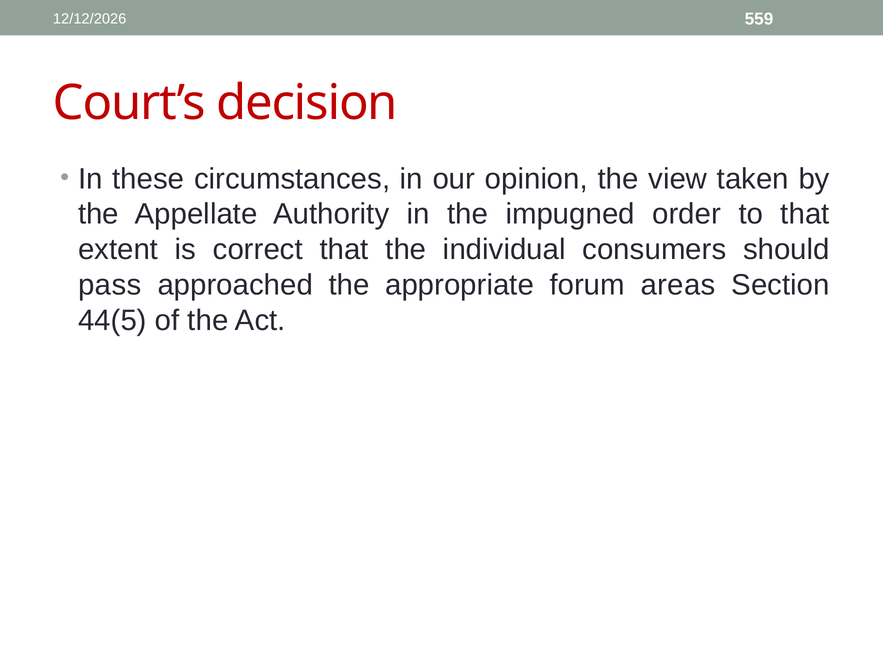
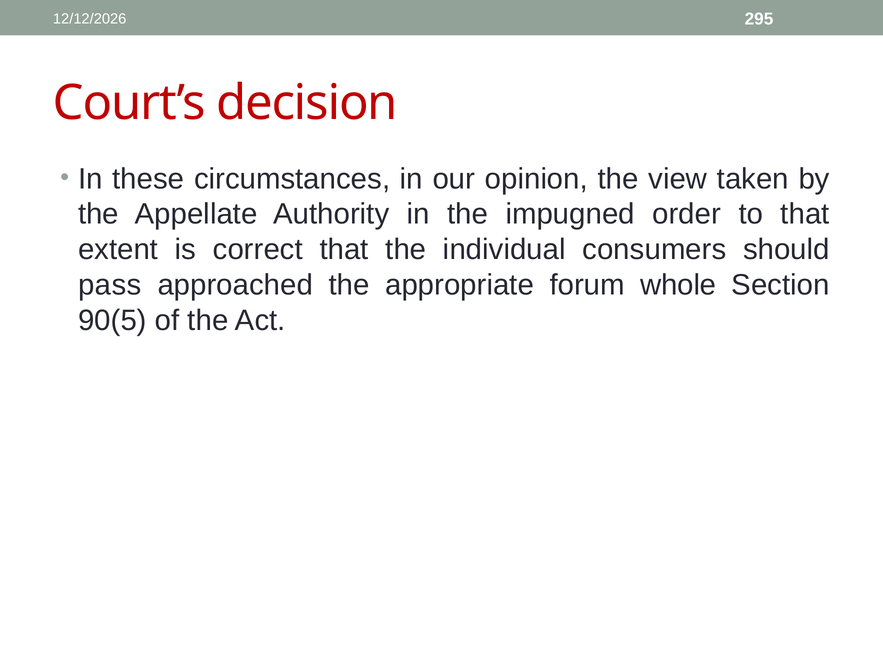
559: 559 -> 295 (759, 19)
areas: areas -> whole (678, 285)
44(5: 44(5 -> 90(5 (112, 320)
